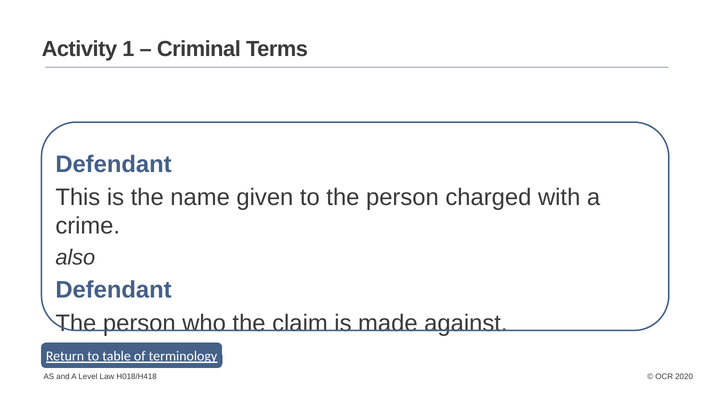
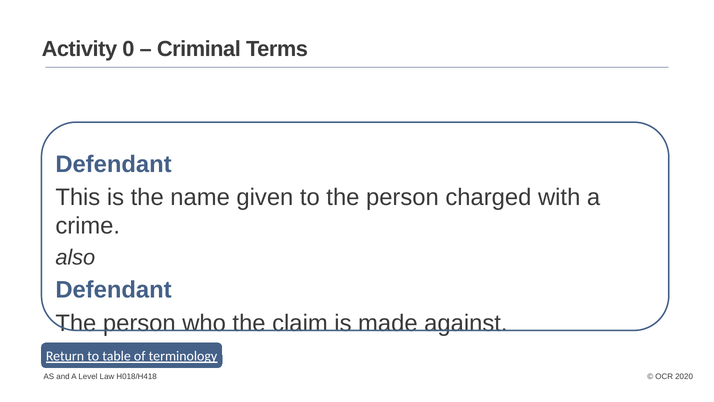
1: 1 -> 0 (128, 49)
